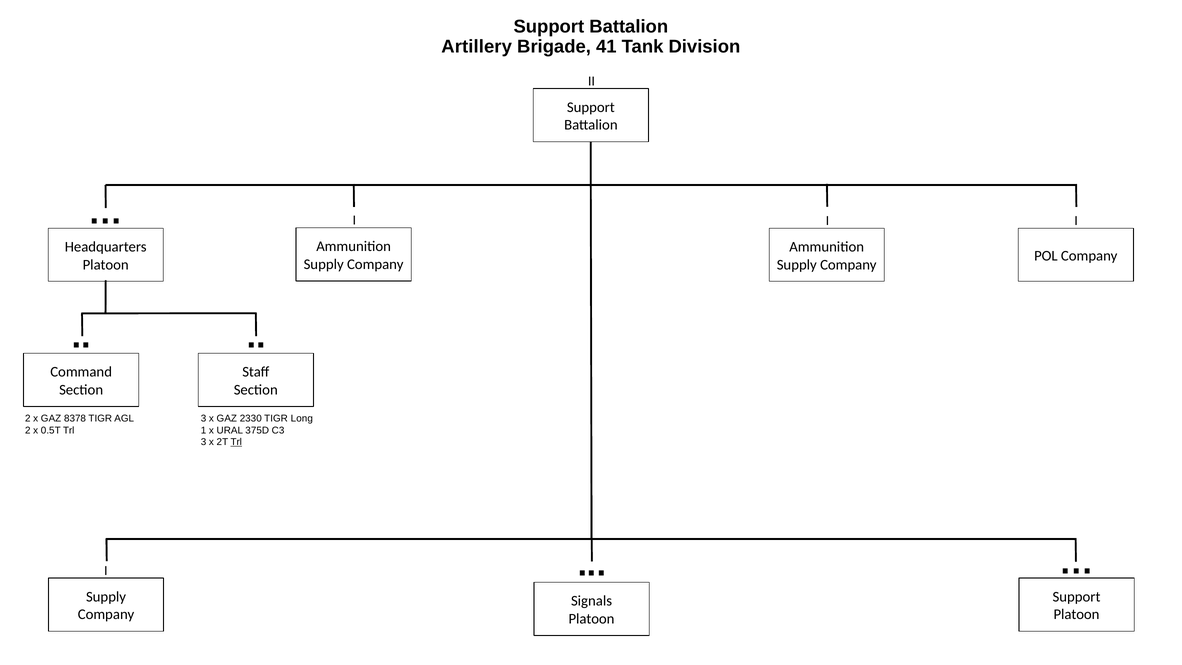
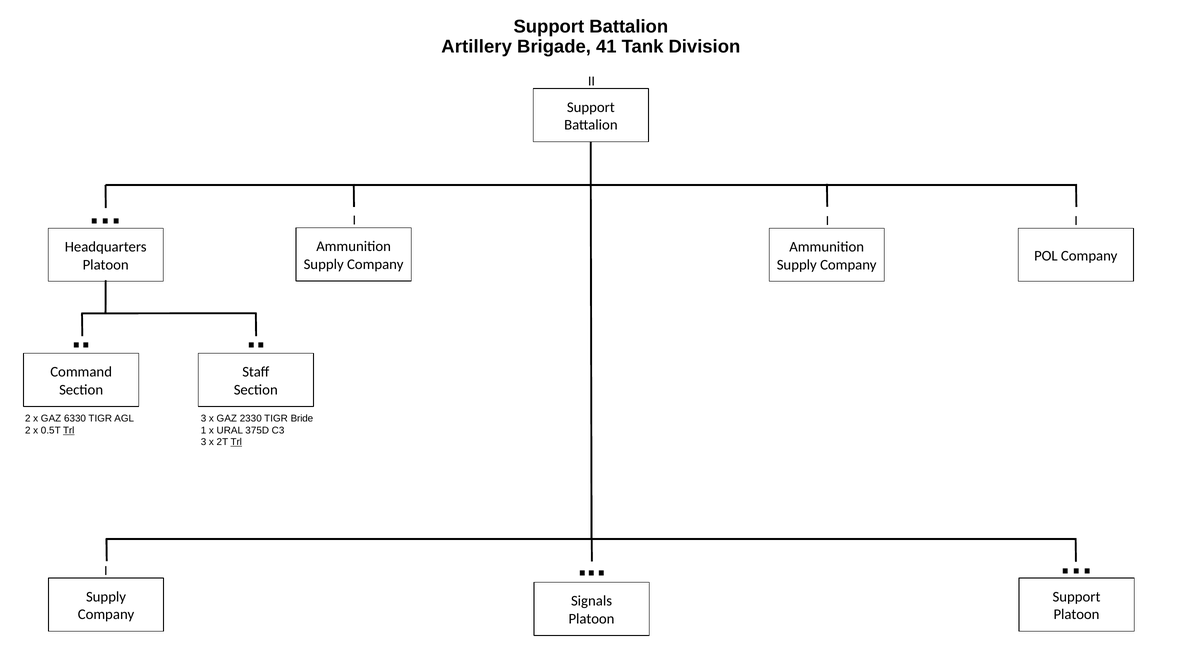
8378: 8378 -> 6330 (75, 418)
Long: Long -> Bride (302, 418)
Trl underline: none -> present (69, 430)
